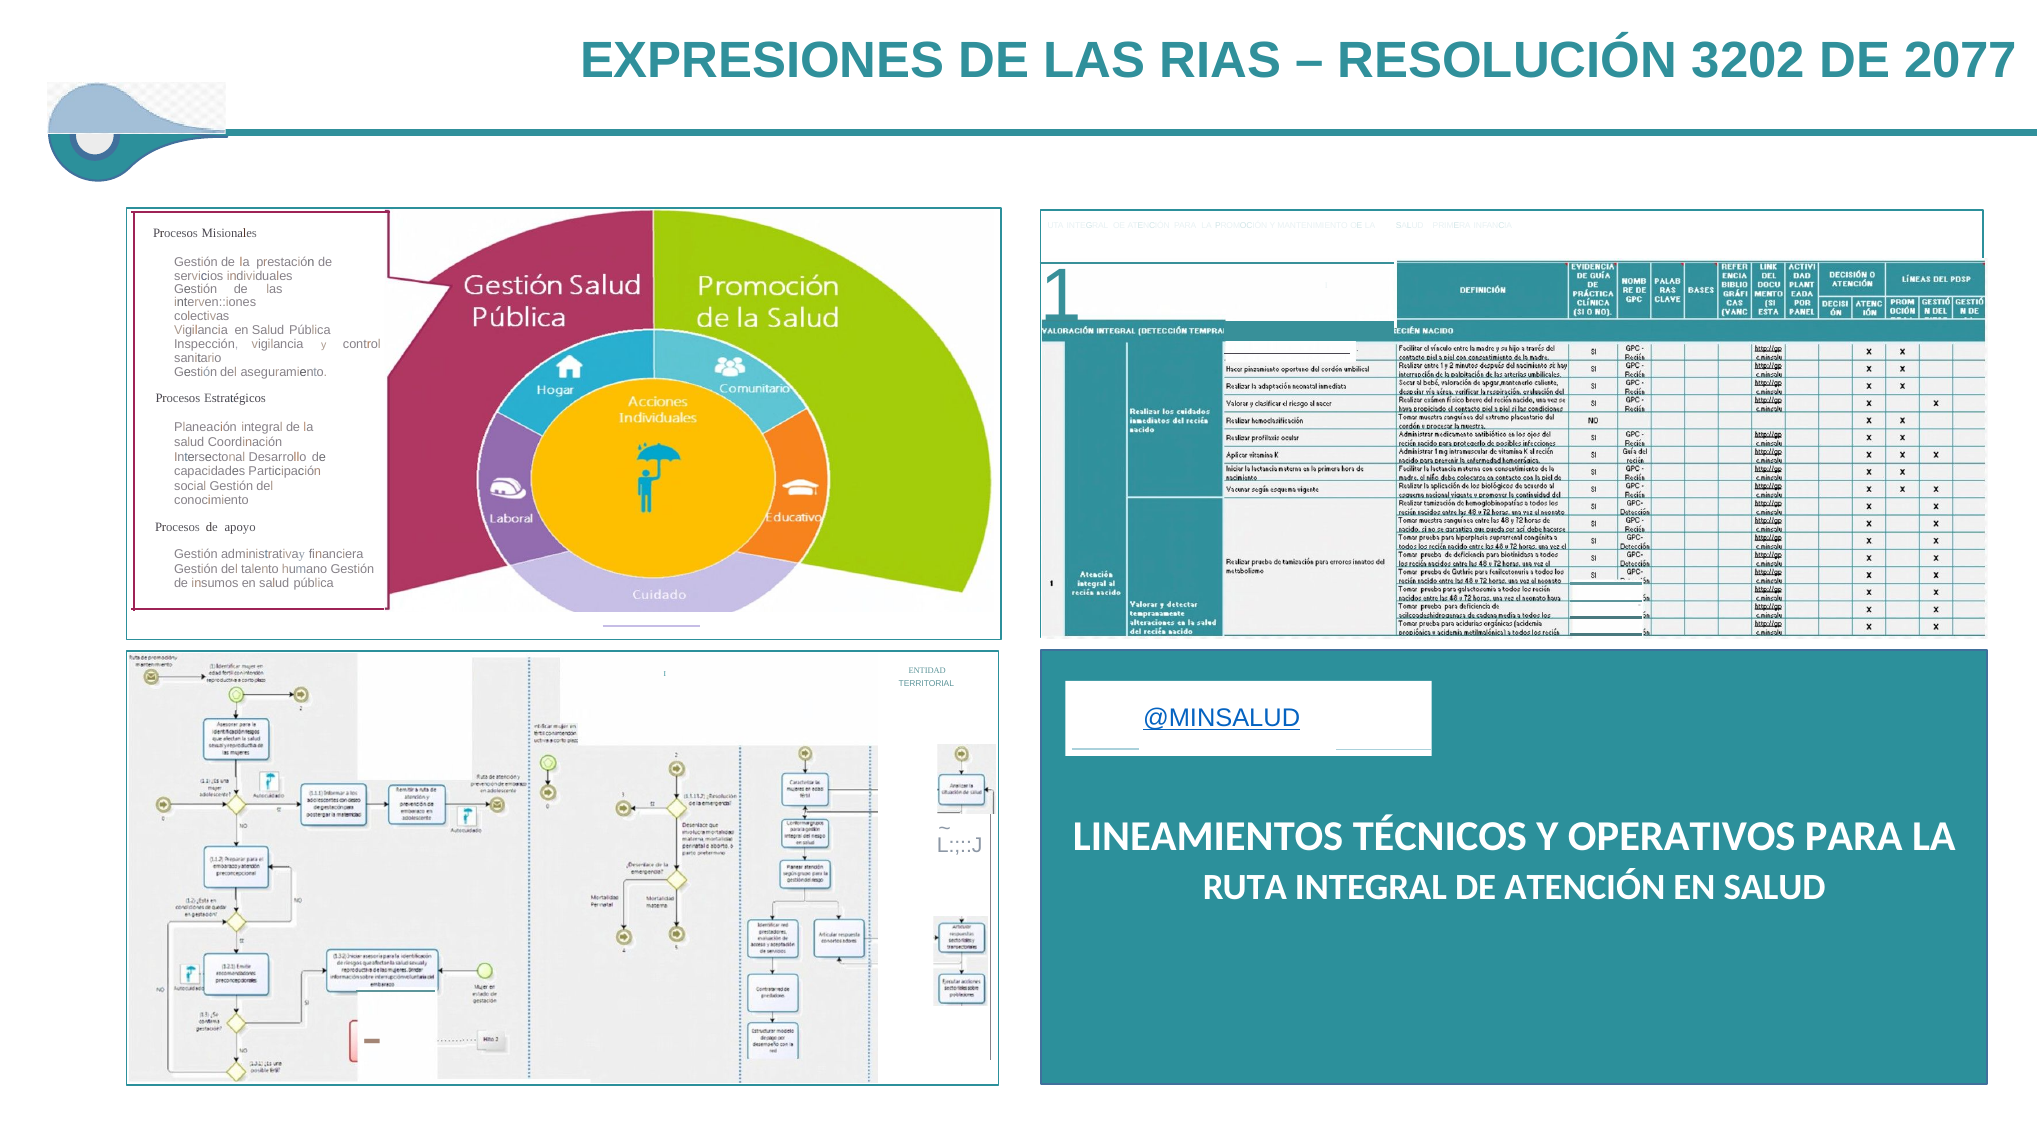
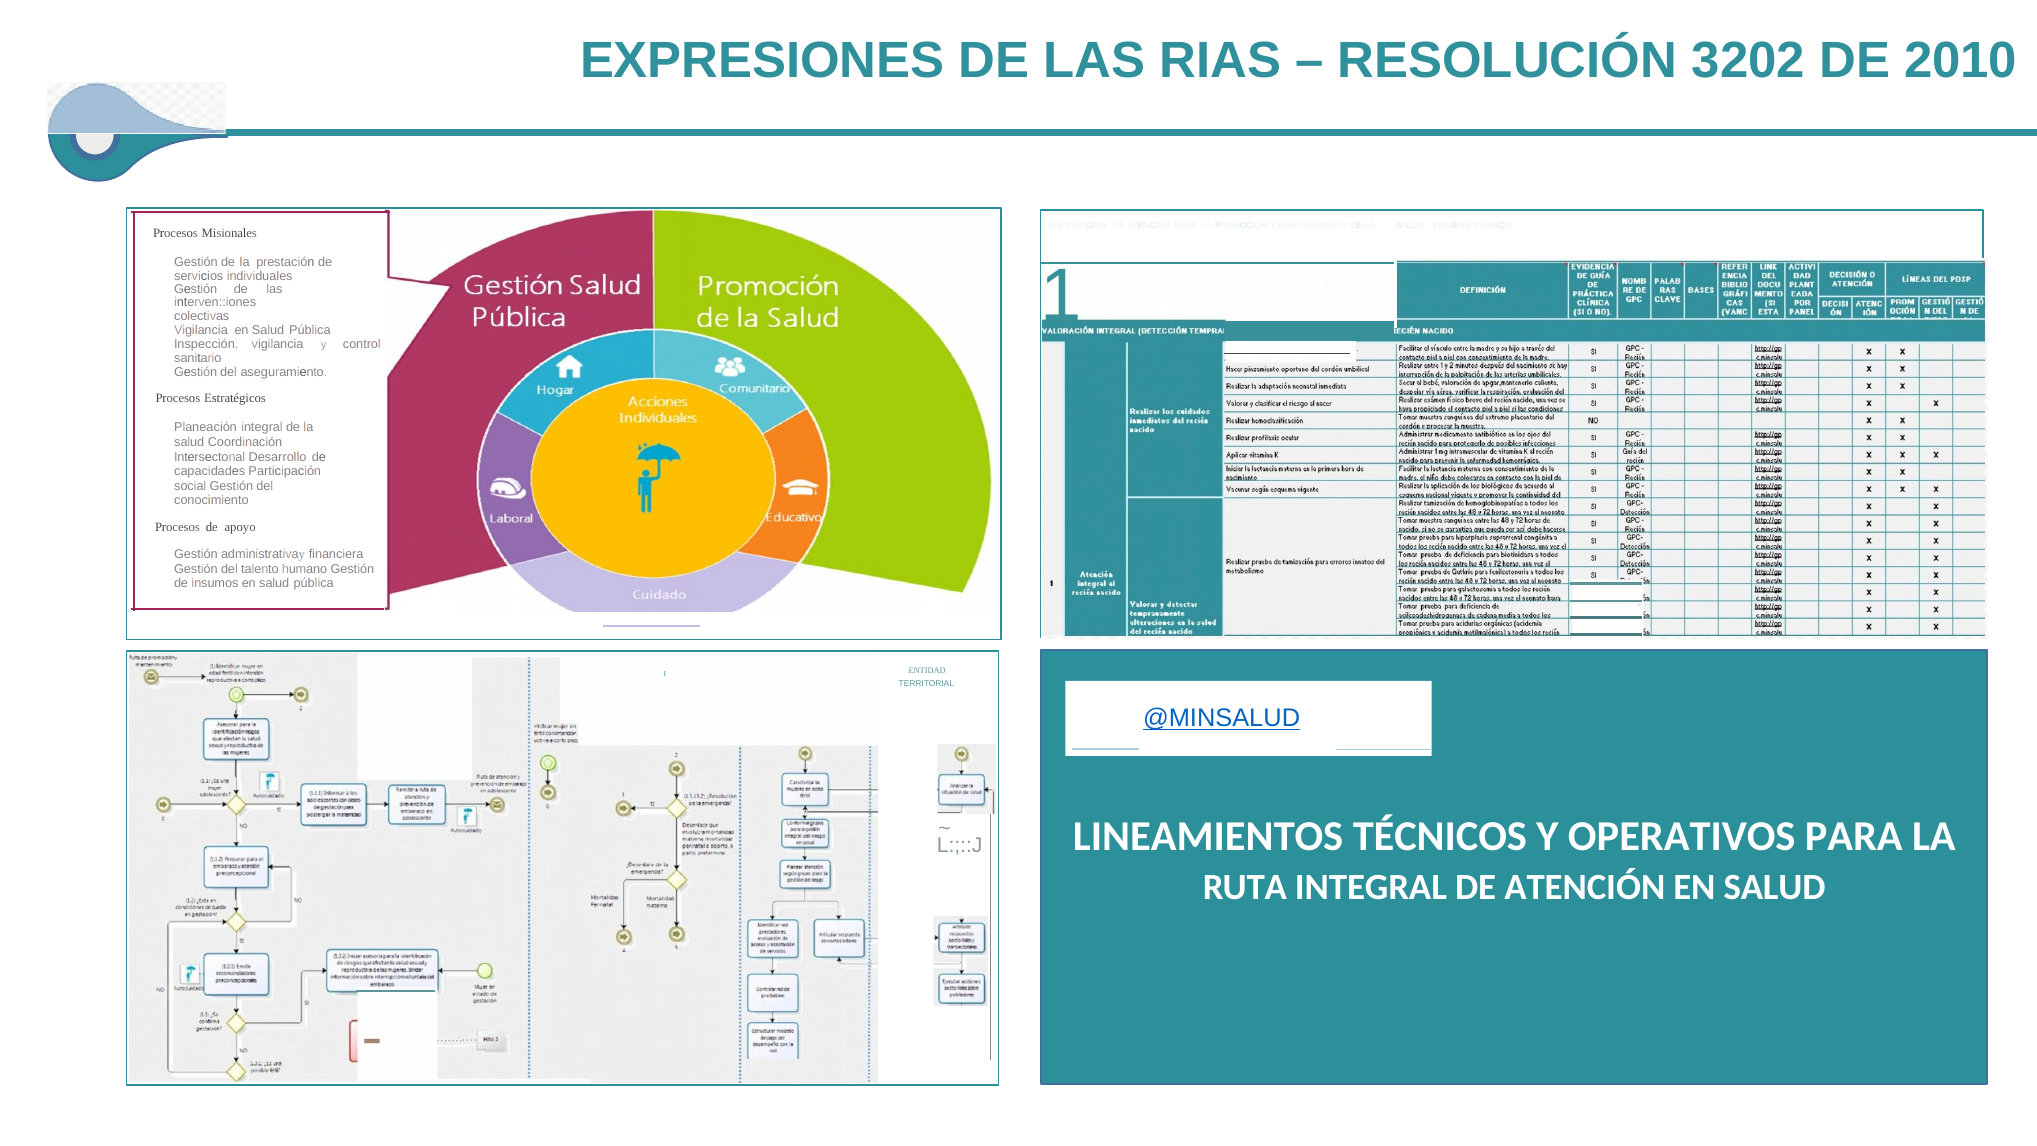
2077: 2077 -> 2010 (1961, 60)
